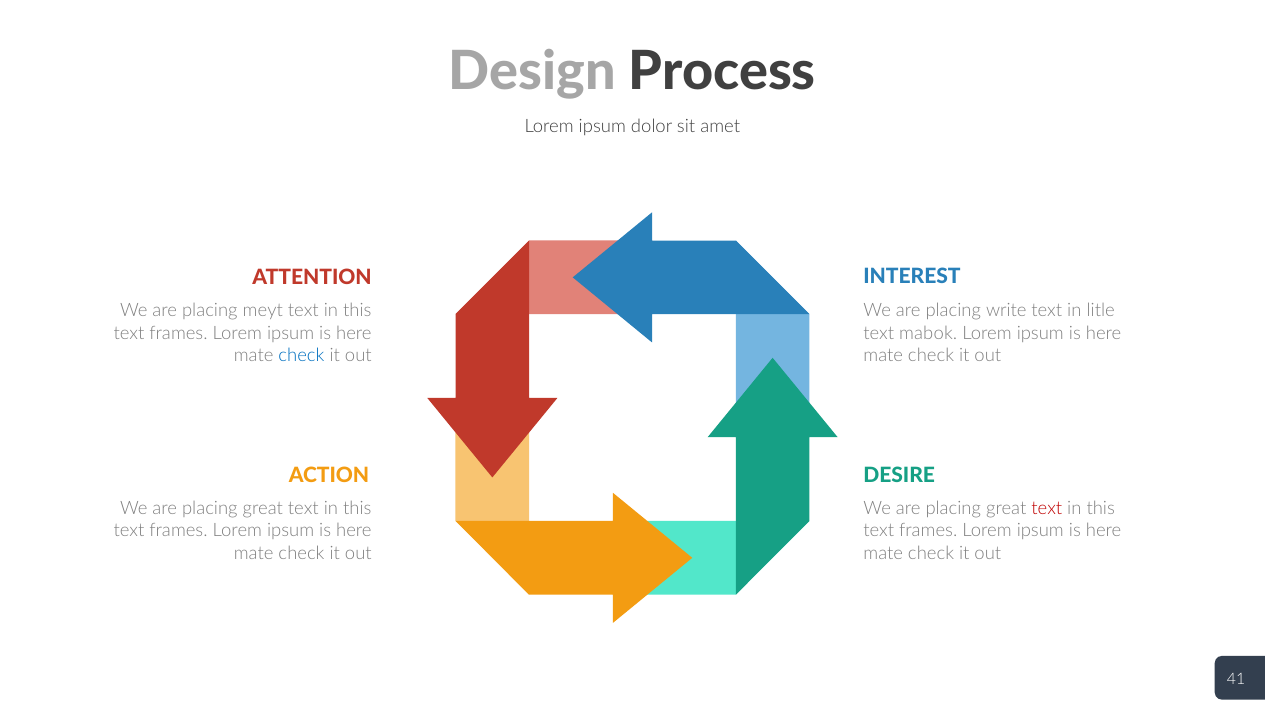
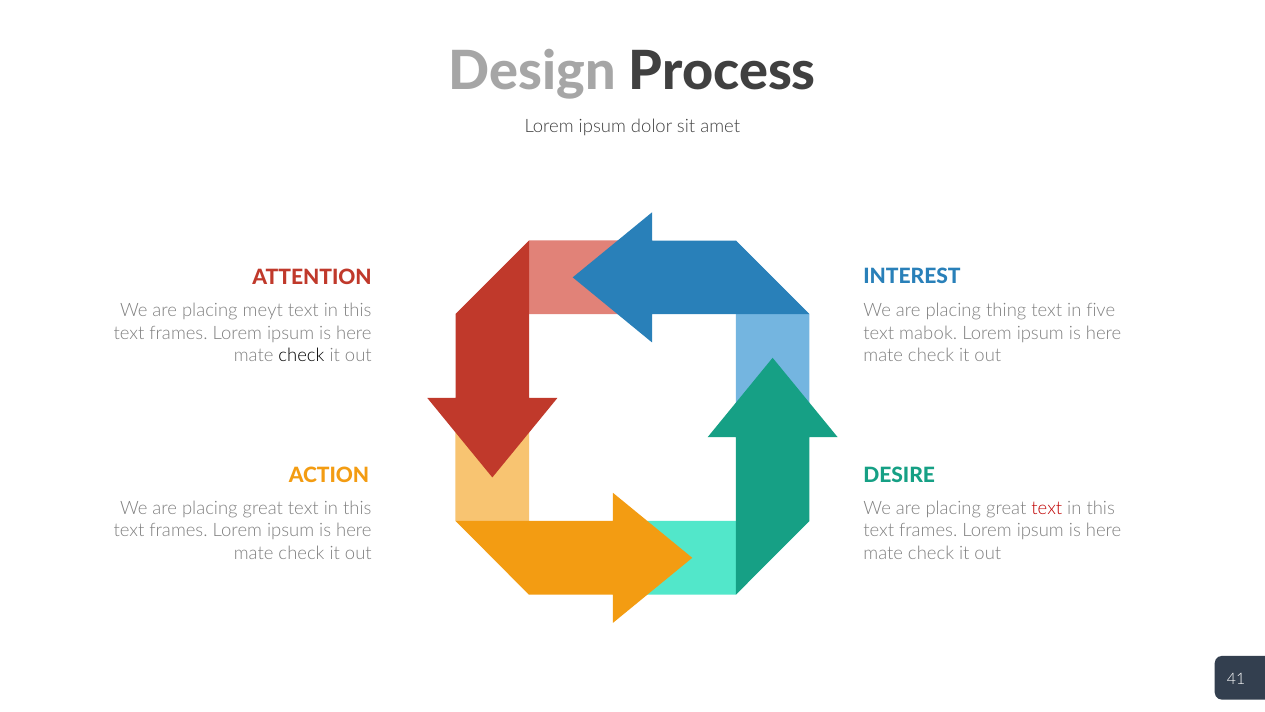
write: write -> thing (1006, 311)
litle: litle -> five (1101, 311)
check colour: blue -> black (301, 355)
